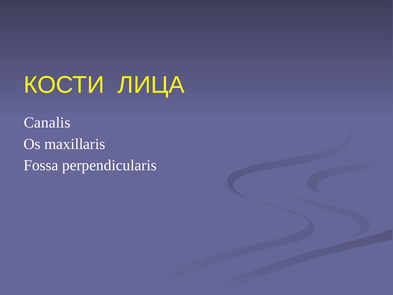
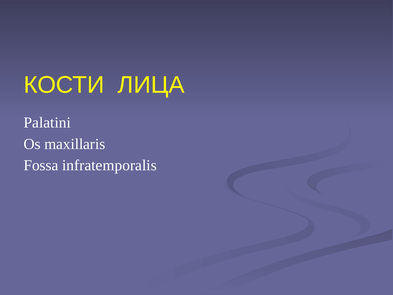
Canalis: Canalis -> Palatini (47, 122)
perpendicularis: perpendicularis -> infratemporalis (109, 165)
